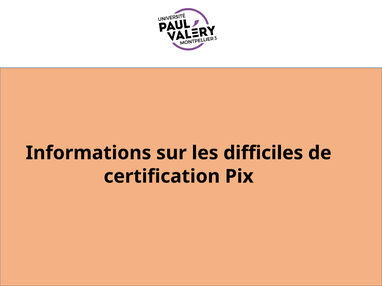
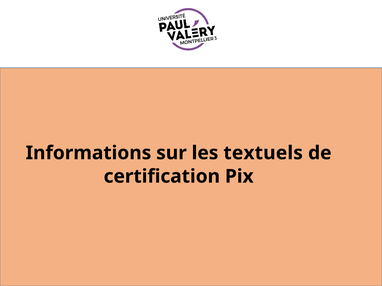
difficiles: difficiles -> textuels (263, 153)
